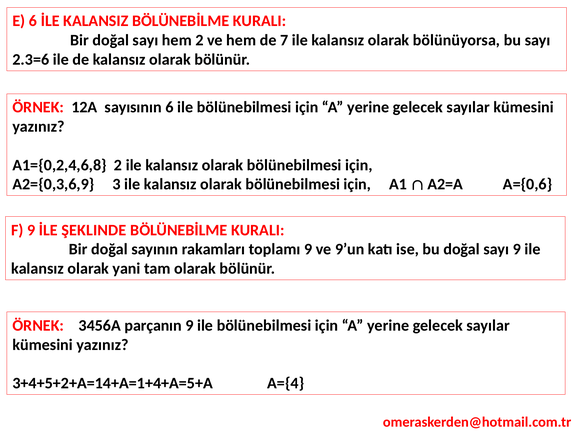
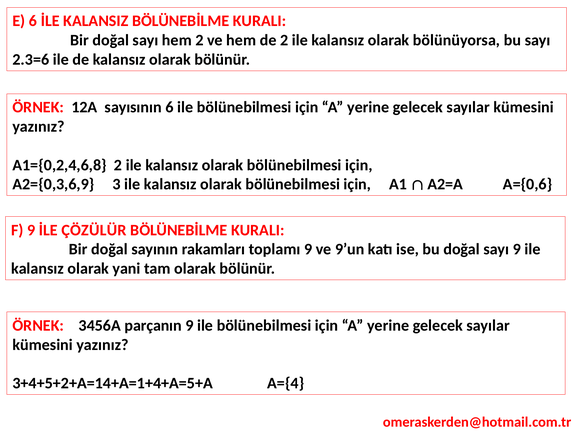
de 7: 7 -> 2 (284, 40)
ŞEKLINDE: ŞEKLINDE -> ÇÖZÜLÜR (94, 230)
